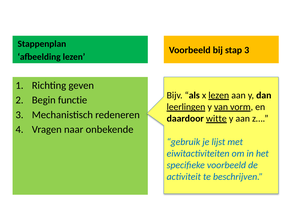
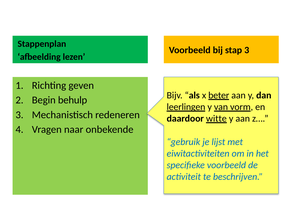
x lezen: lezen -> beter (219, 95)
functie: functie -> behulp (73, 100)
